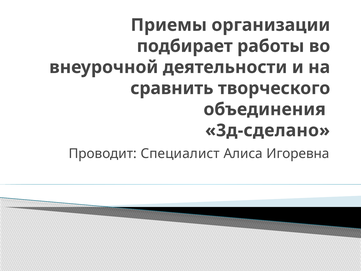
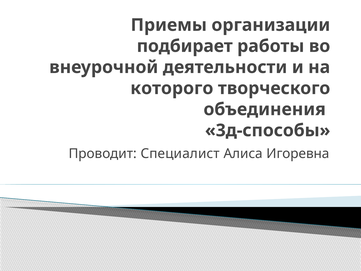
сравнить: сравнить -> которого (172, 88)
3д-сделано: 3д-сделано -> 3д-способы (268, 130)
